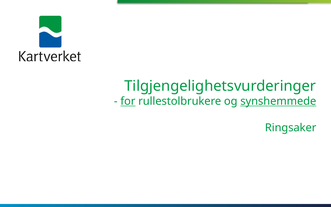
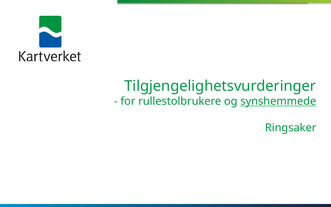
for underline: present -> none (128, 101)
